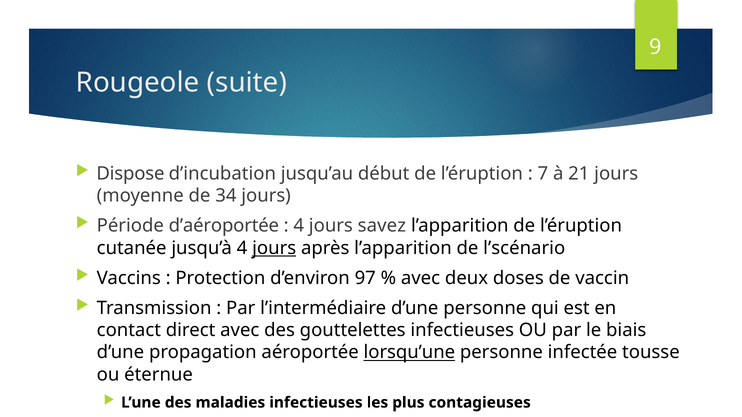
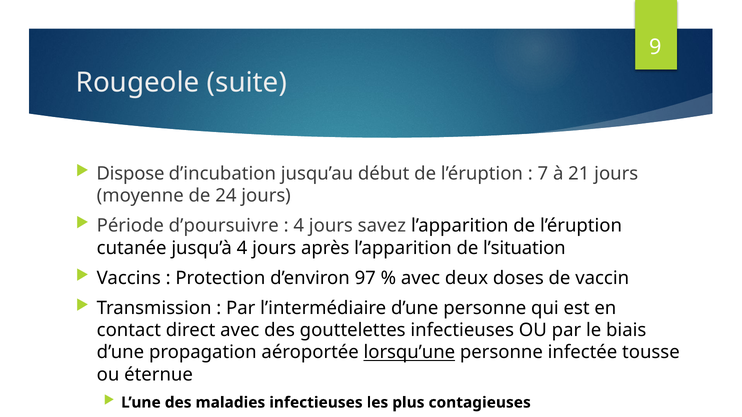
34: 34 -> 24 (226, 196)
d’aéroportée: d’aéroportée -> d’poursuivre (224, 226)
jours underline: present -> none (274, 248)
l’scénario: l’scénario -> l’situation (524, 248)
